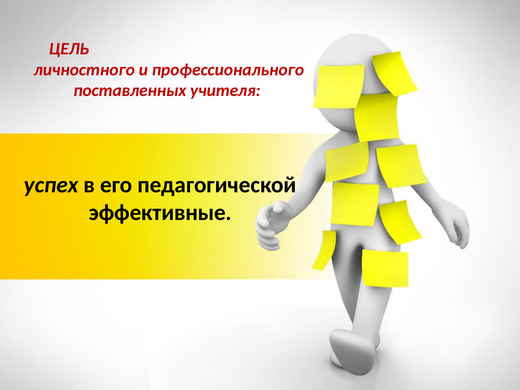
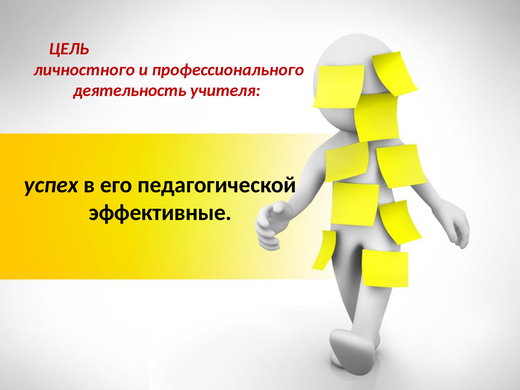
поставленных: поставленных -> деятельность (130, 90)
